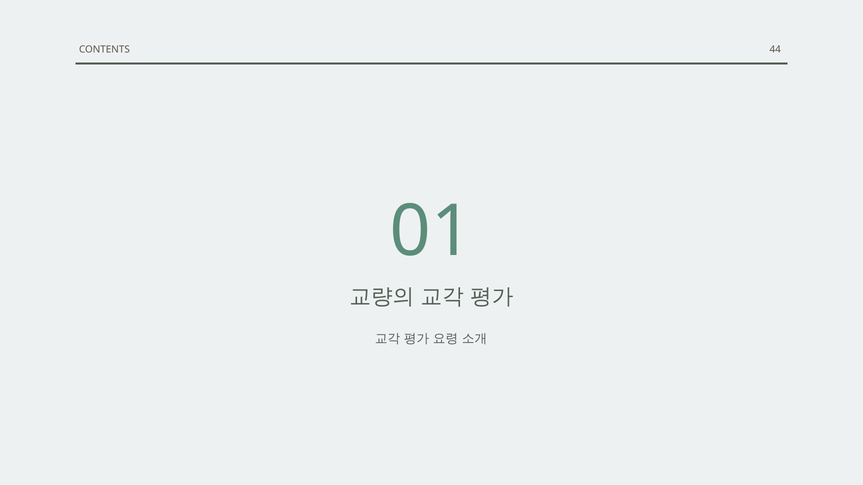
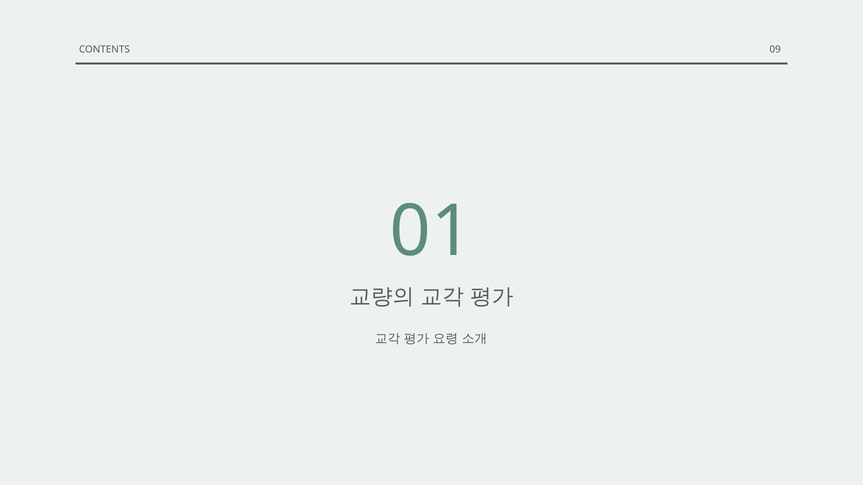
44: 44 -> 09 (775, 49)
